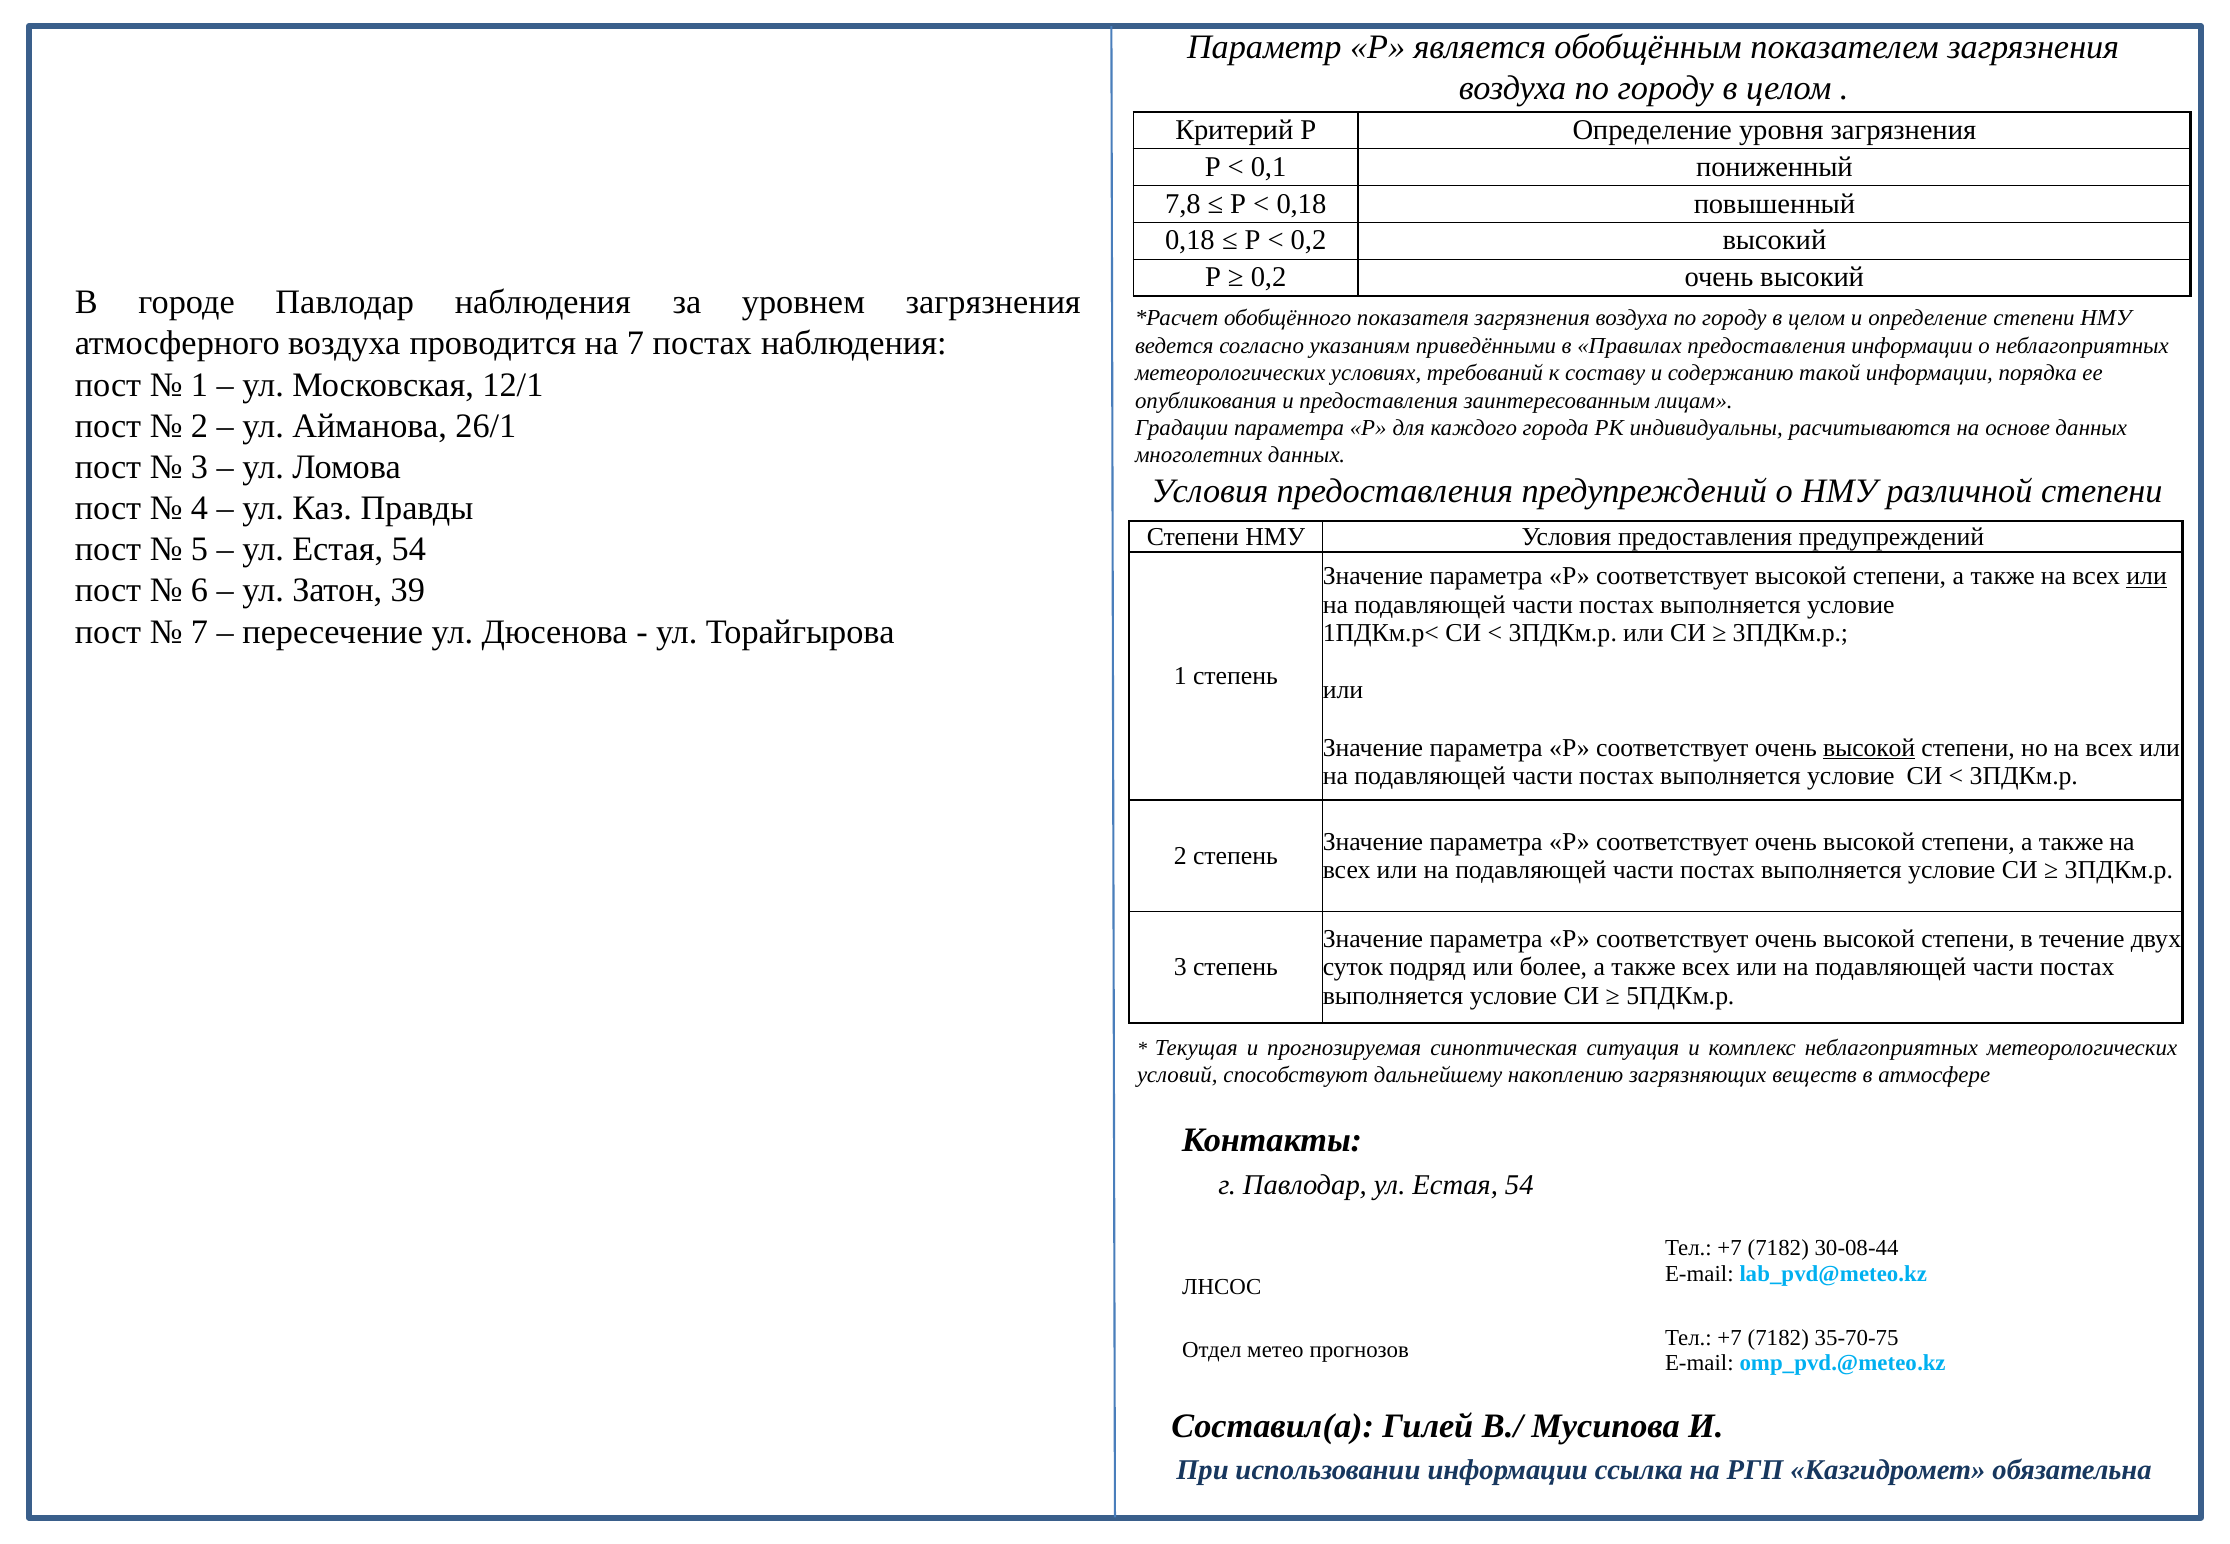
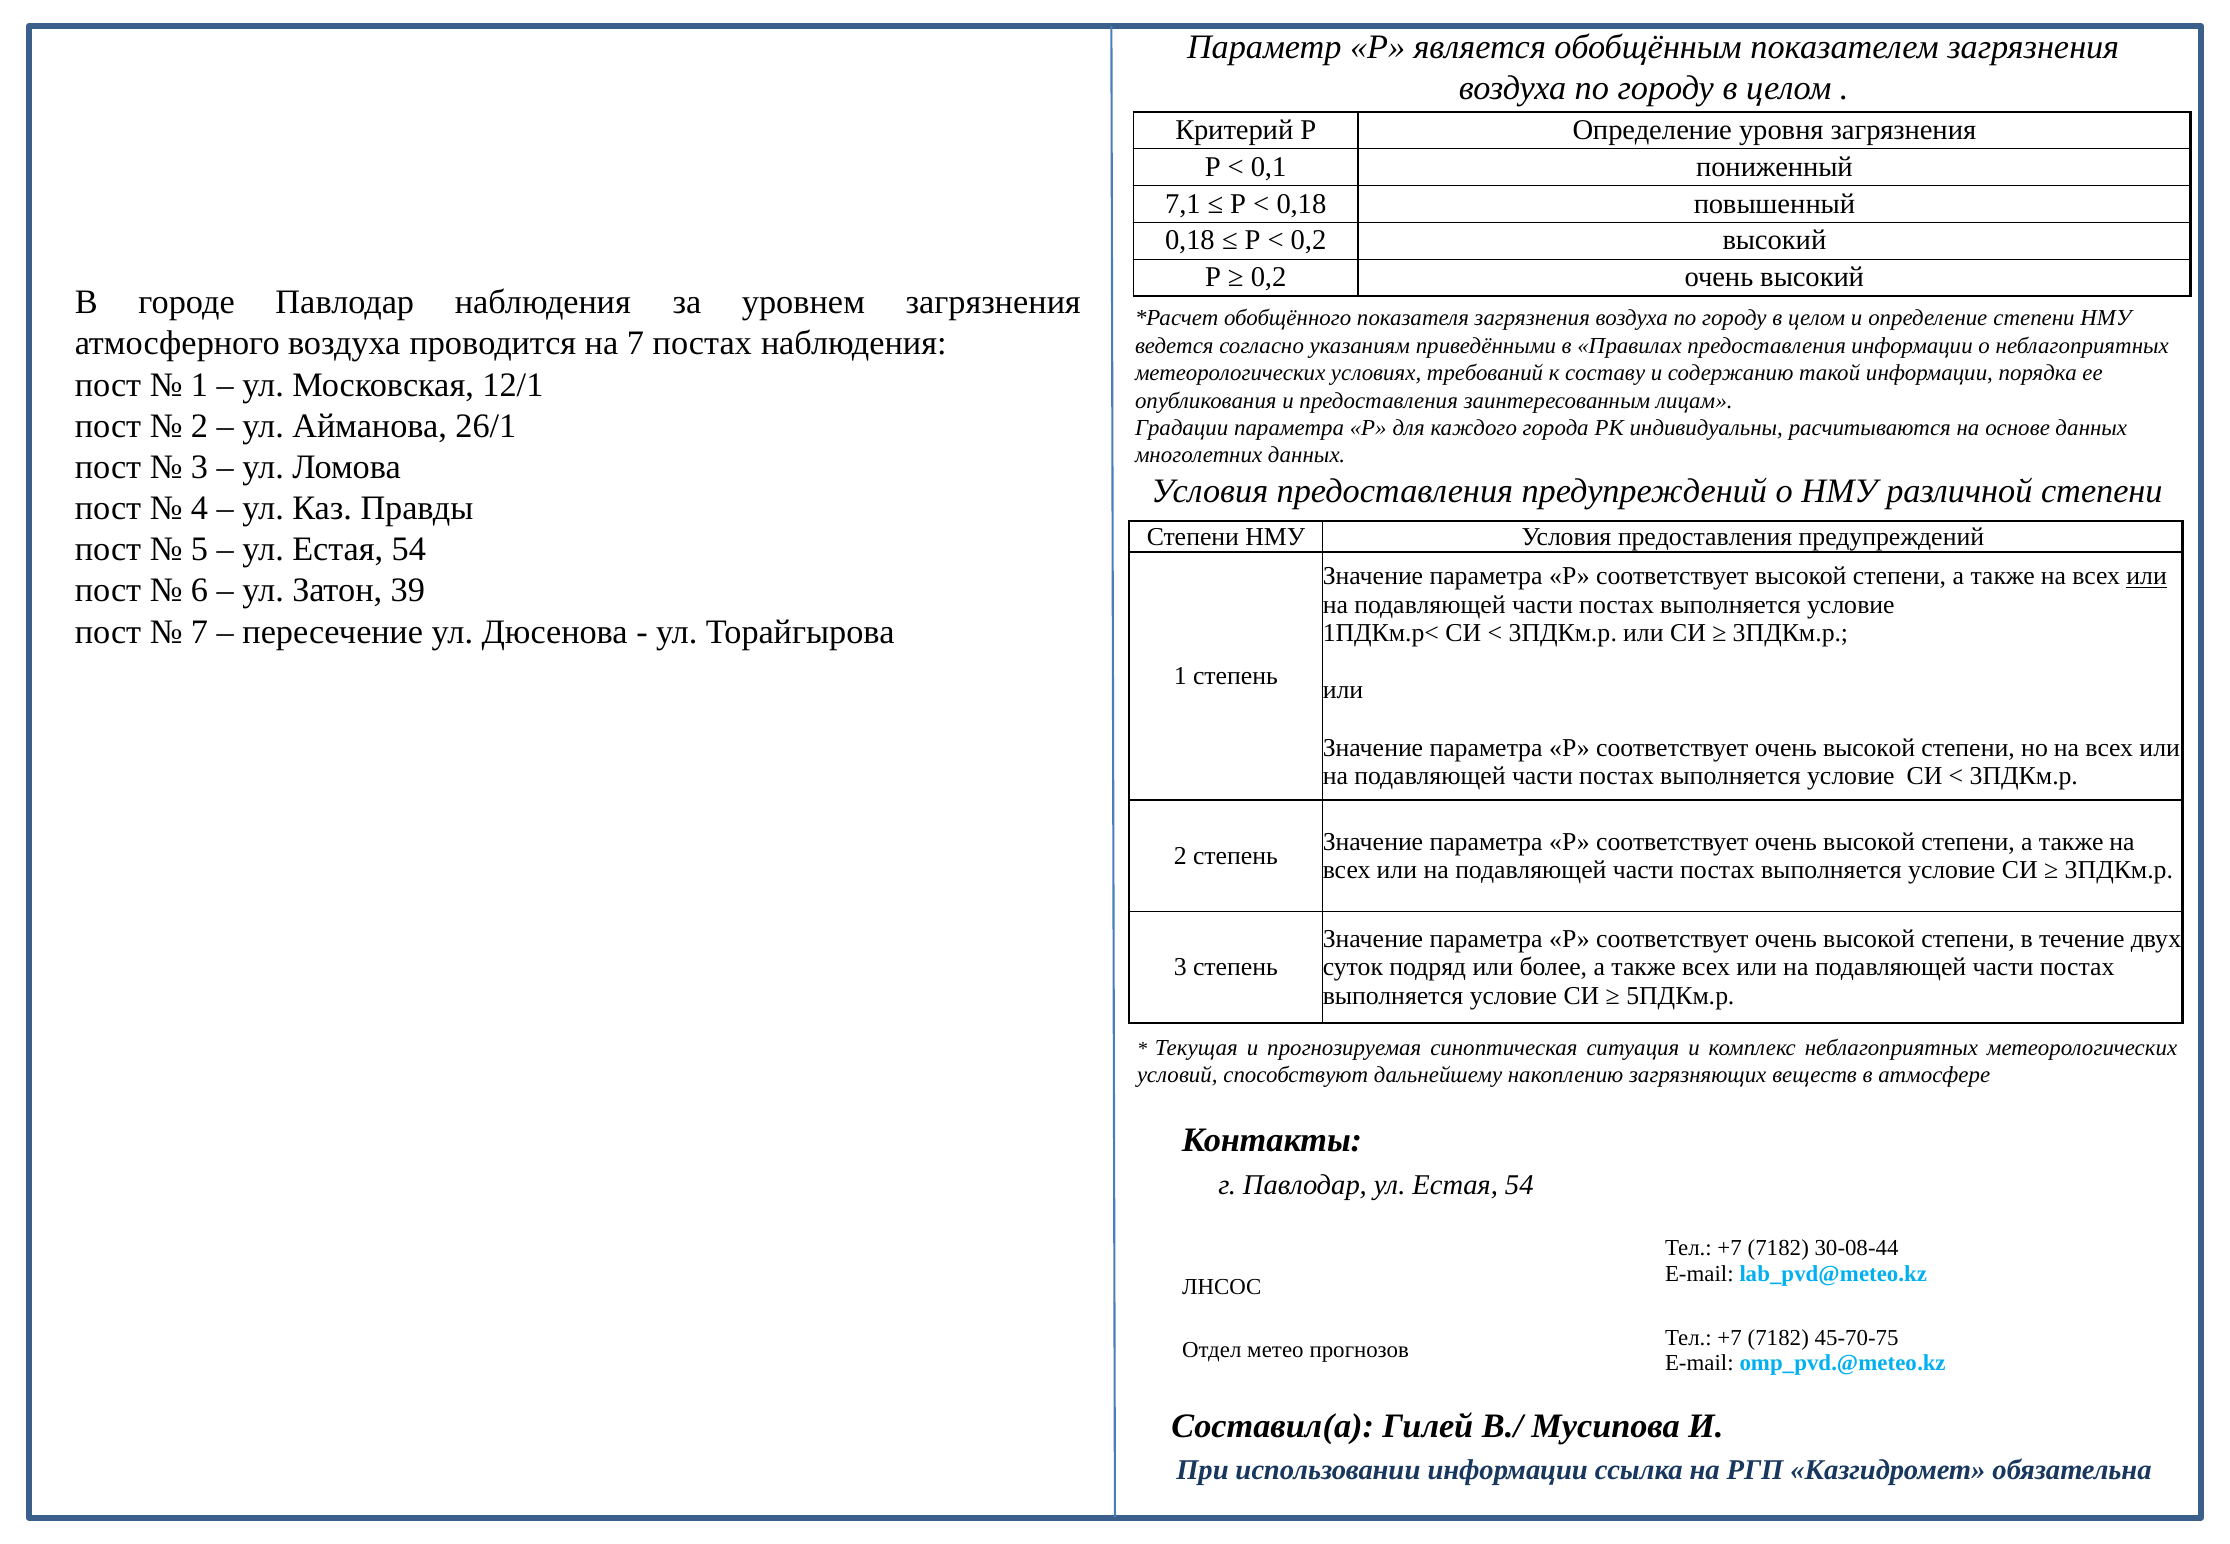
7,8: 7,8 -> 7,1 (1183, 204)
высокой underline: present -> none (1869, 747)
35-70-75: 35-70-75 -> 45-70-75 (1857, 1337)
